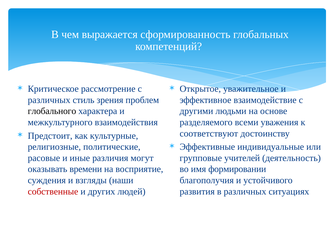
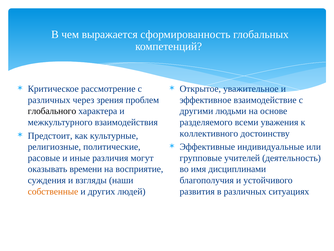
стиль: стиль -> через (83, 100)
соответствуют: соответствуют -> коллективного (209, 133)
формировании: формировании -> дисциплинами (237, 169)
собственные colour: red -> orange (53, 191)
